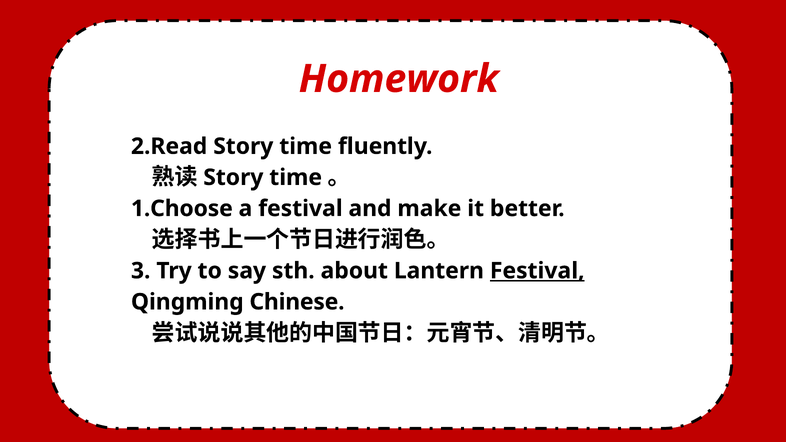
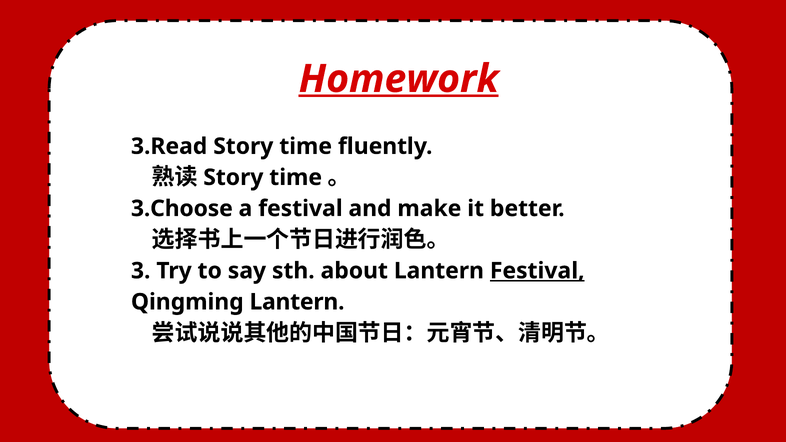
Homework underline: none -> present (399, 79)
2.Read: 2.Read -> 3.Read (169, 146)
1.Choose: 1.Choose -> 3.Choose (182, 209)
Qingming Chinese: Chinese -> Lantern (297, 302)
